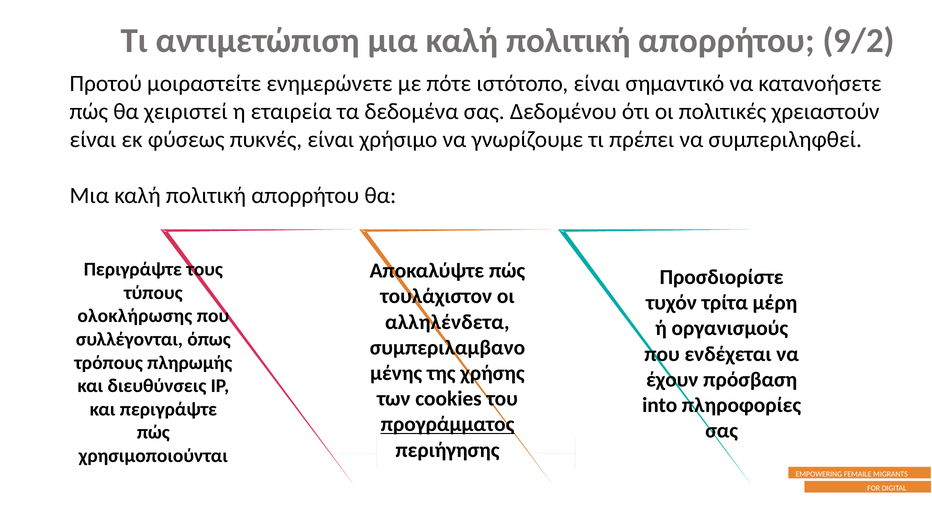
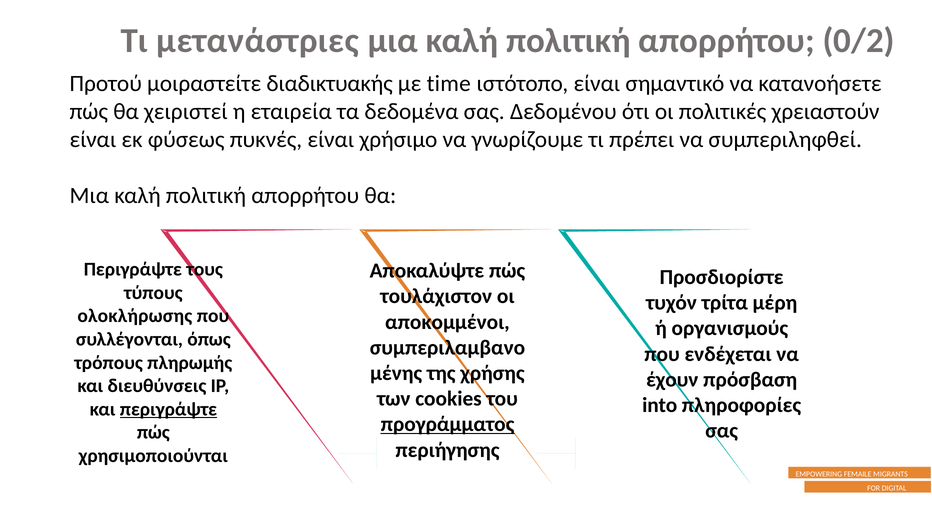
αντιμετώπιση: αντιμετώπιση -> μετανάστριες (258, 41)
9/2: 9/2 -> 0/2 (859, 41)
ενημερώνετε: ενημερώνετε -> διαδικτυακής (330, 84)
πότε: πότε -> time (449, 84)
αλληλένδετα: αλληλένδετα -> αποκομμένοι (447, 322)
περιγράψτε underline: none -> present (168, 409)
